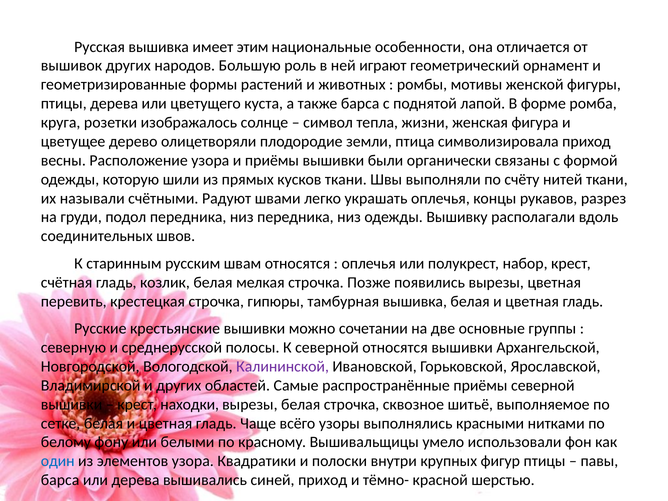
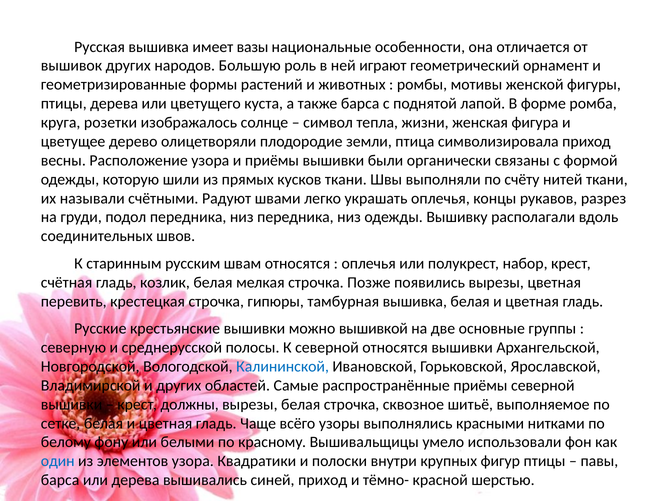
этим: этим -> вазы (253, 47)
сочетании: сочетании -> вышивкой (373, 329)
Калининской colour: purple -> blue (283, 367)
находки: находки -> должны (190, 404)
